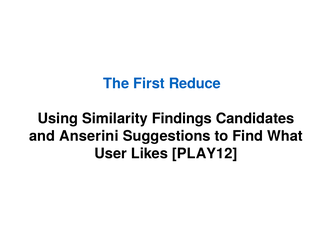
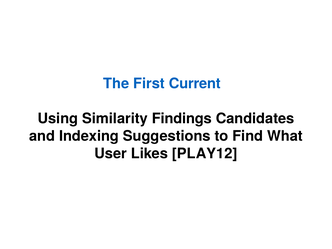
Reduce: Reduce -> Current (195, 84)
Anserini: Anserini -> Indexing (89, 136)
